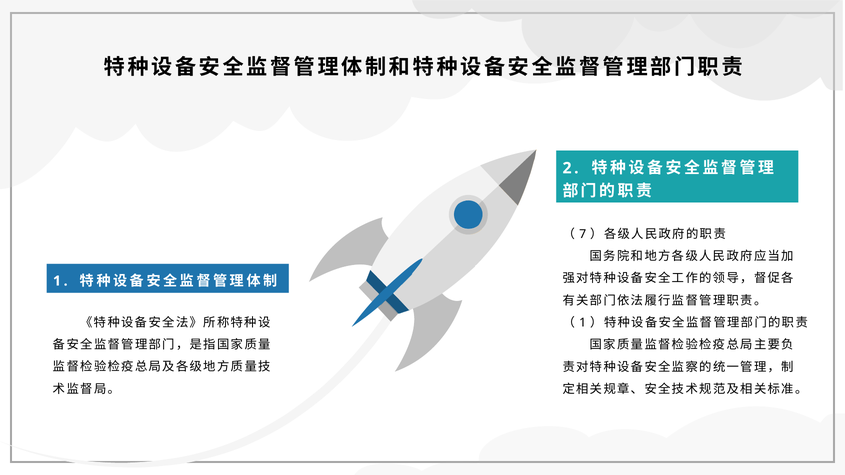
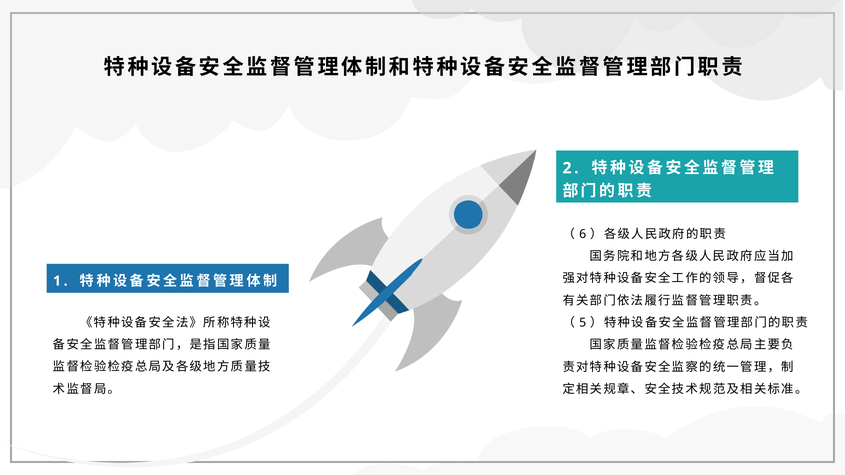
7: 7 -> 6 (583, 234)
1: 1 -> 5 (583, 323)
